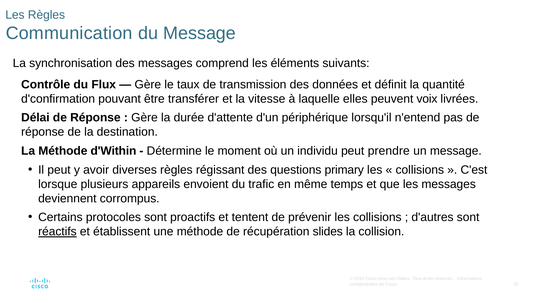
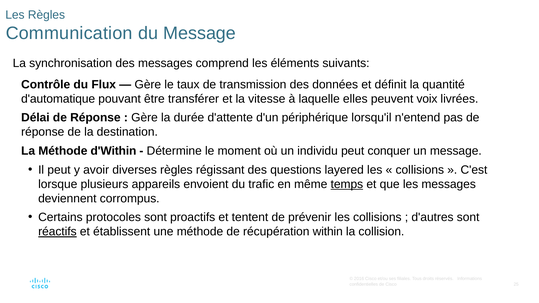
d'confirmation: d'confirmation -> d'automatique (58, 99)
prendre: prendre -> conquer (389, 151)
primary: primary -> layered (344, 170)
temps underline: none -> present (347, 184)
slides: slides -> within (328, 232)
